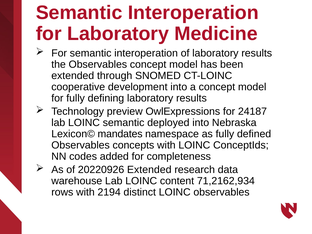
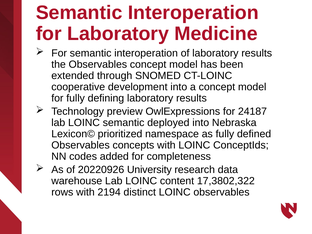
mandates: mandates -> prioritized (120, 134)
20220926 Extended: Extended -> University (149, 170)
71,2162,934: 71,2162,934 -> 17,3802,322 (226, 181)
